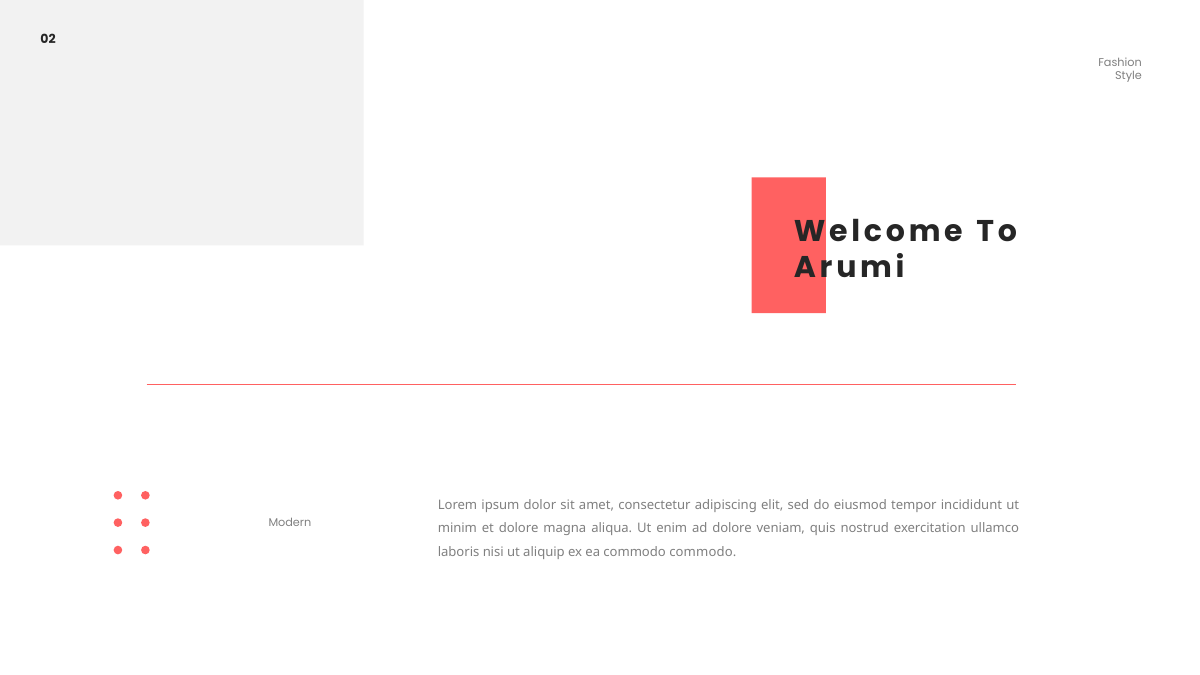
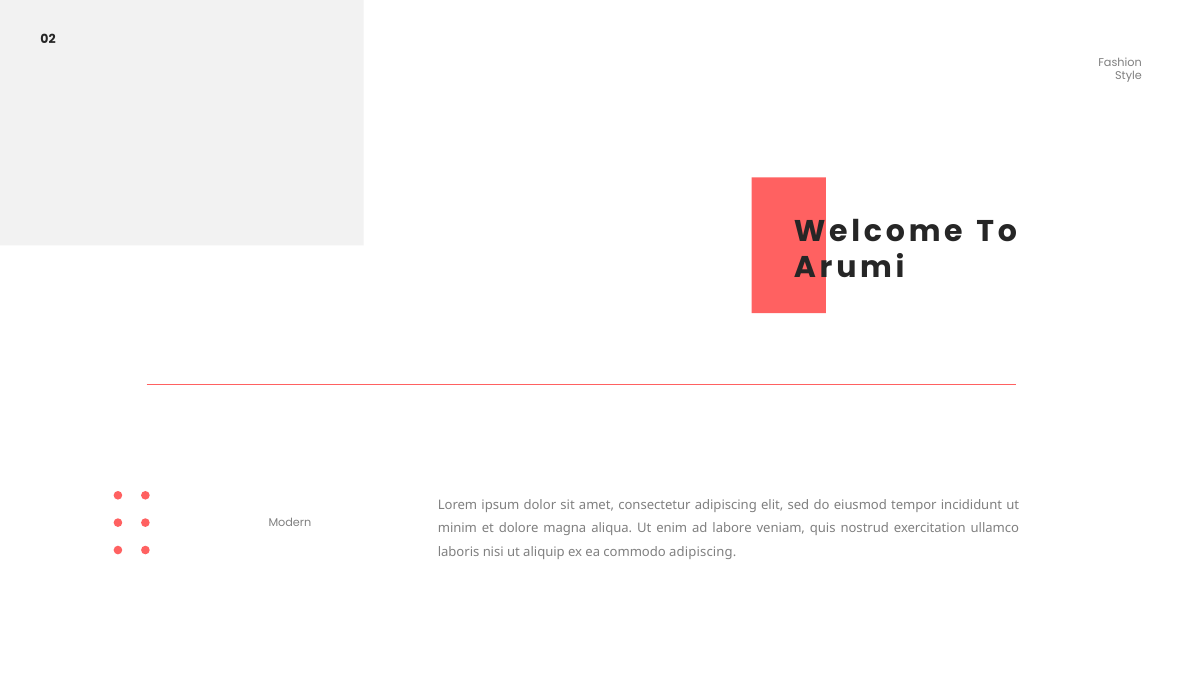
ad dolore: dolore -> labore (732, 528)
commodo commodo: commodo -> adipiscing (703, 552)
